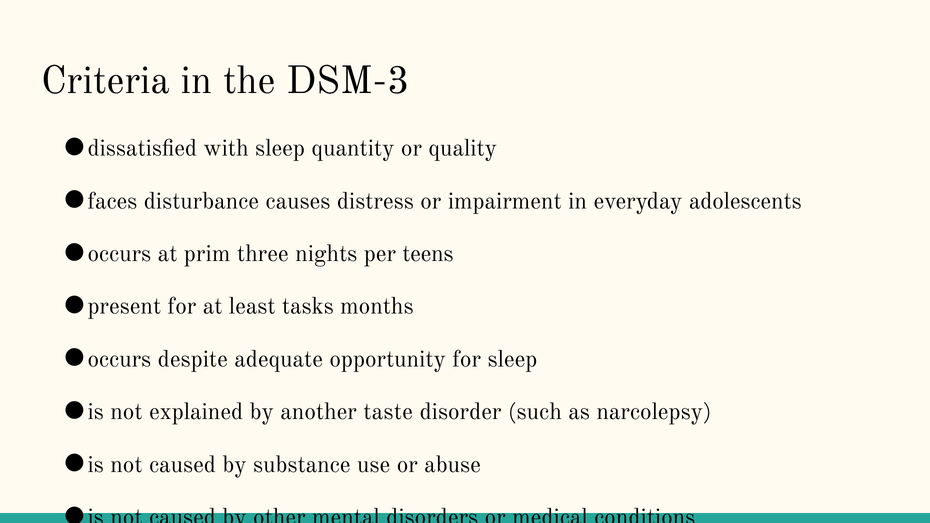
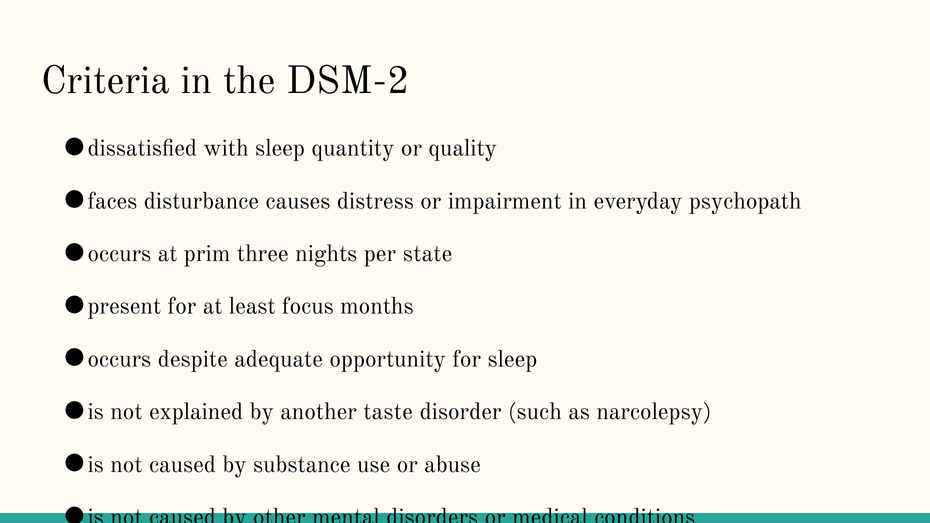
DSM-3: DSM-3 -> DSM-2 (348, 81)
adolescents: adolescents -> psychopath (745, 201)
teens: teens -> state (428, 254)
tasks: tasks -> focus (308, 306)
